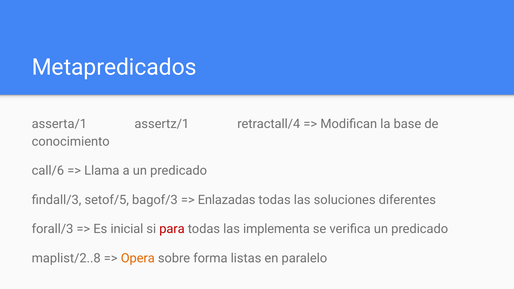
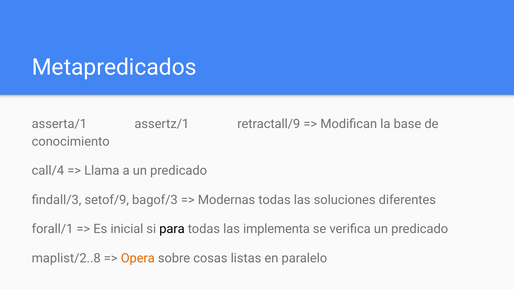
retractall/4: retractall/4 -> retractall/9 (269, 124)
call/6: call/6 -> call/4 (48, 171)
setof/5: setof/5 -> setof/9 (107, 200)
Enlazadas: Enlazadas -> Modernas (227, 200)
forall/3: forall/3 -> forall/1 (52, 229)
para colour: red -> black (172, 229)
forma: forma -> cosas (210, 258)
